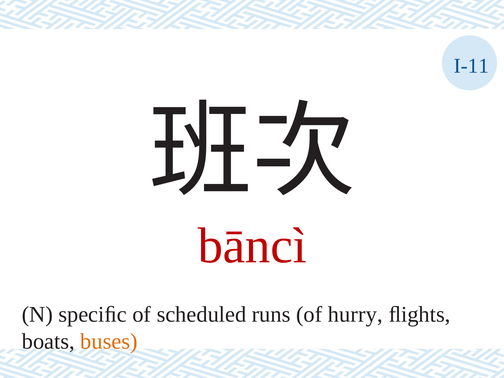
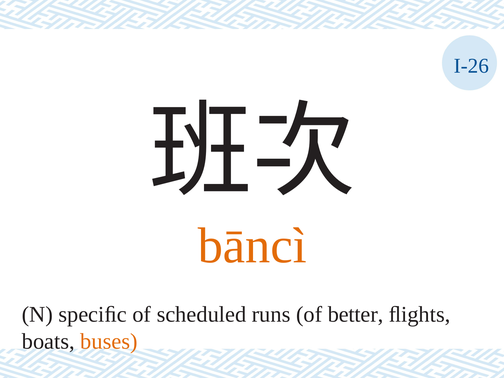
I-11: I-11 -> I-26 (471, 66)
bāncì colour: red -> orange (252, 246)
hurry: hurry -> better (356, 315)
